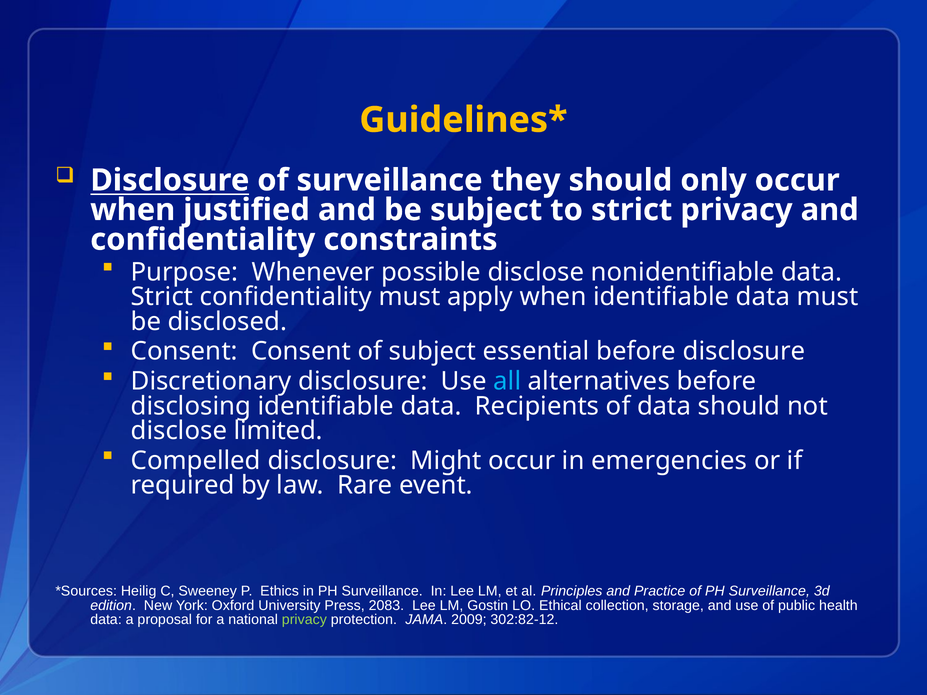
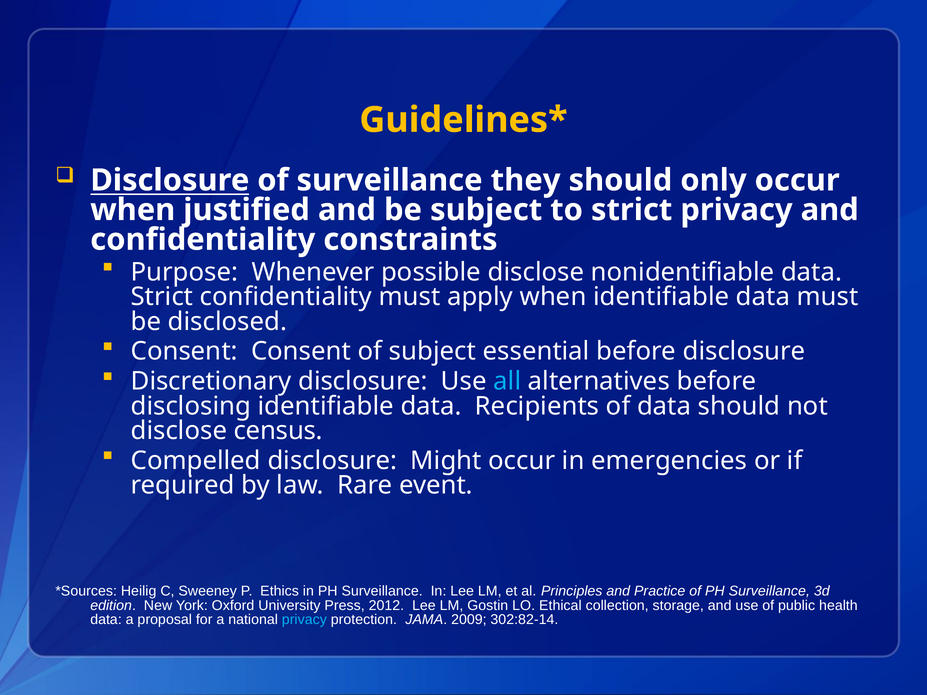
limited: limited -> census (278, 431)
2083: 2083 -> 2012 (386, 606)
privacy colour: light green -> light blue (304, 620)
302:82-12: 302:82-12 -> 302:82-14 (524, 620)
